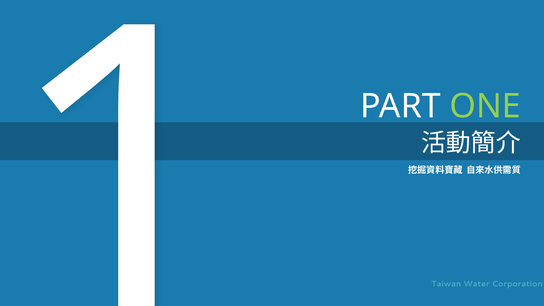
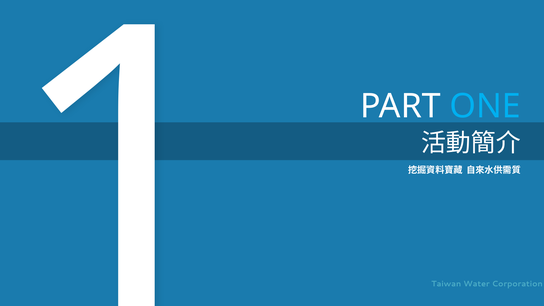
ONE colour: light green -> light blue (485, 106)
